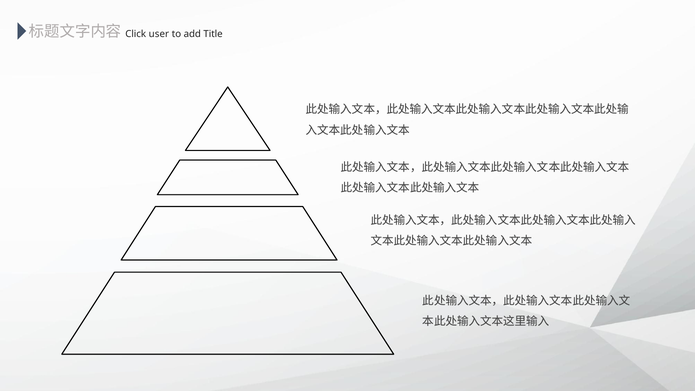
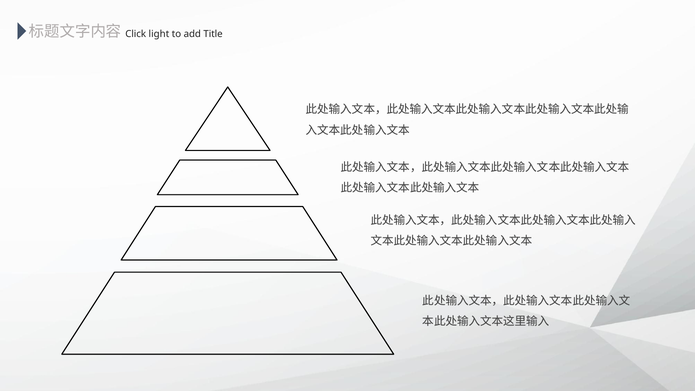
user: user -> light (159, 34)
